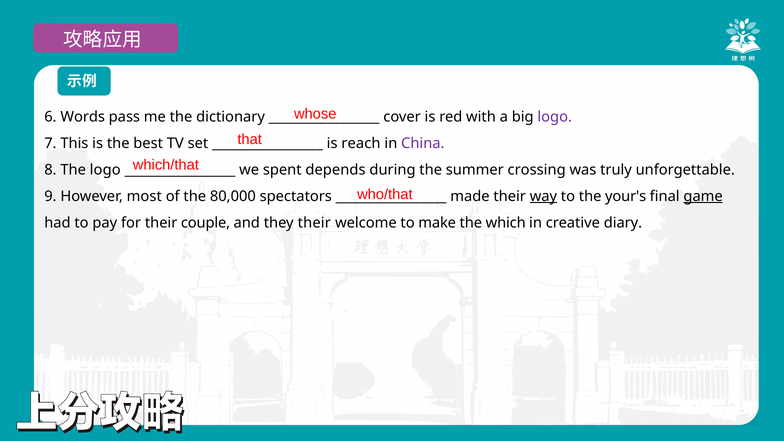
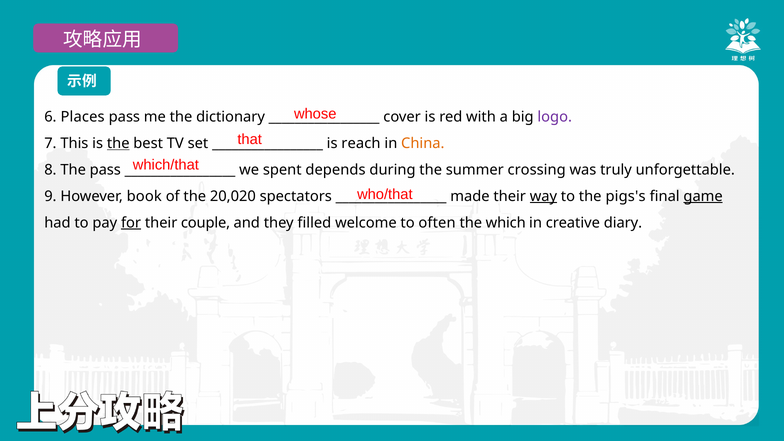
Words: Words -> Places (83, 117)
the underline: none -> present (118, 143)
China colour: purple -> orange (423, 143)
The logo: logo -> pass (105, 170)
most: most -> book (144, 196)
80,000: 80,000 -> 20,020 (233, 196)
your's: your's -> pigs's (626, 196)
for underline: none -> present (131, 223)
they their: their -> filled (314, 223)
make: make -> often (437, 223)
